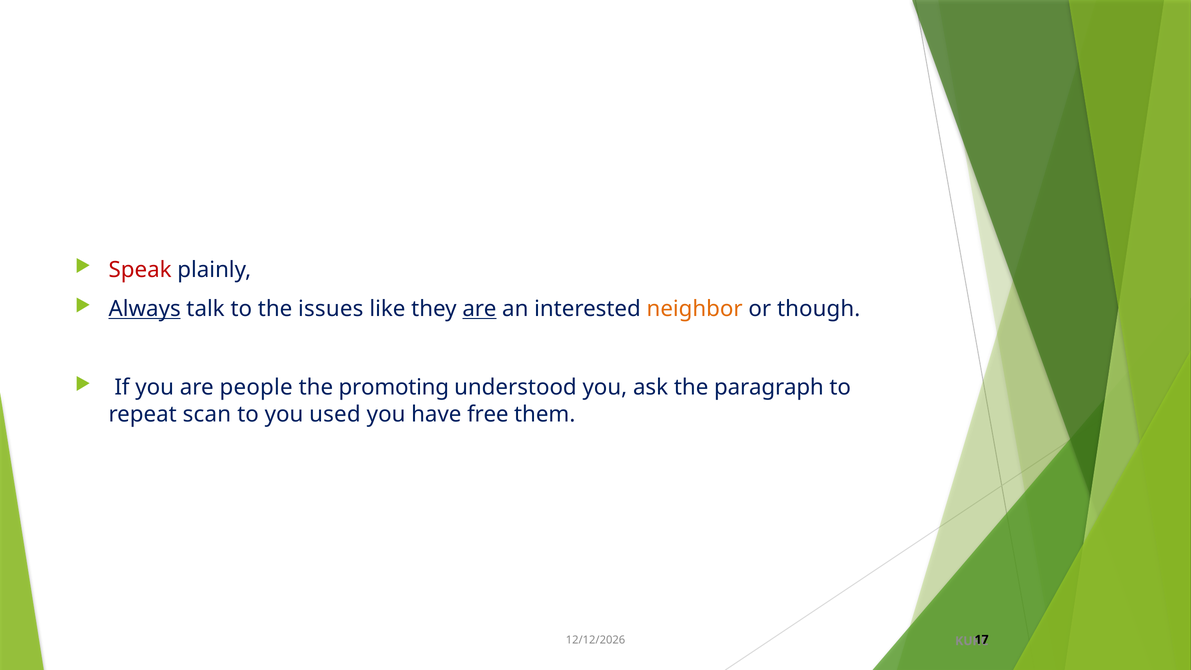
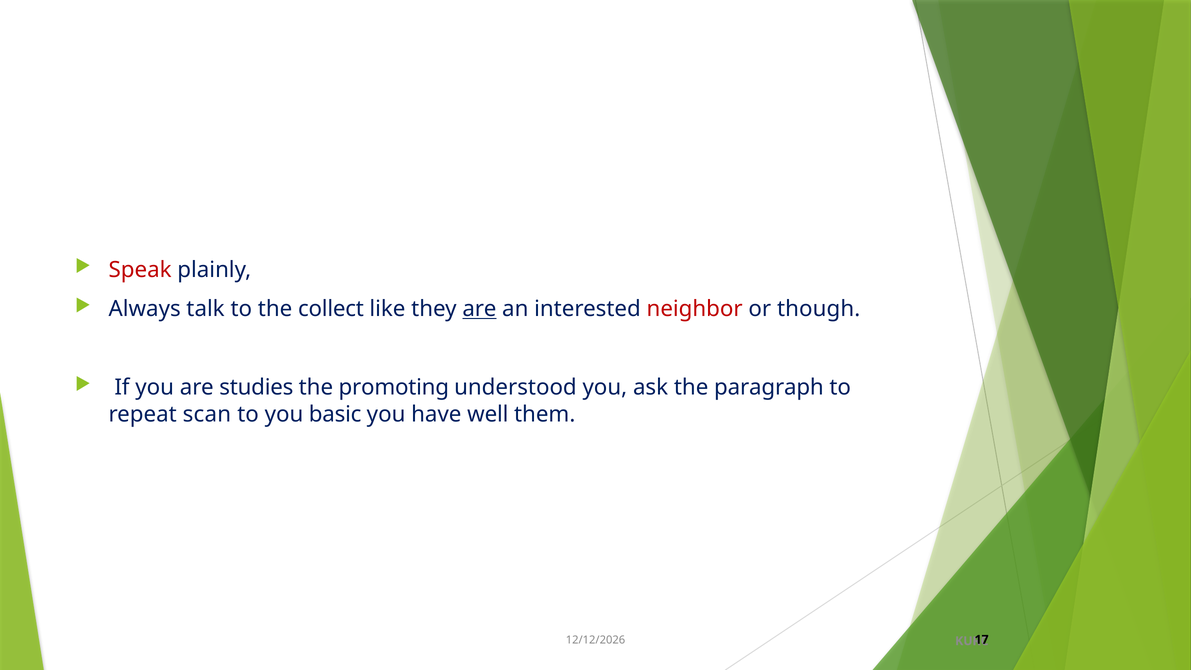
Always underline: present -> none (145, 309)
issues: issues -> collect (331, 309)
neighbor colour: orange -> red (695, 309)
people: people -> studies (256, 387)
used: used -> basic (335, 414)
free: free -> well (488, 414)
